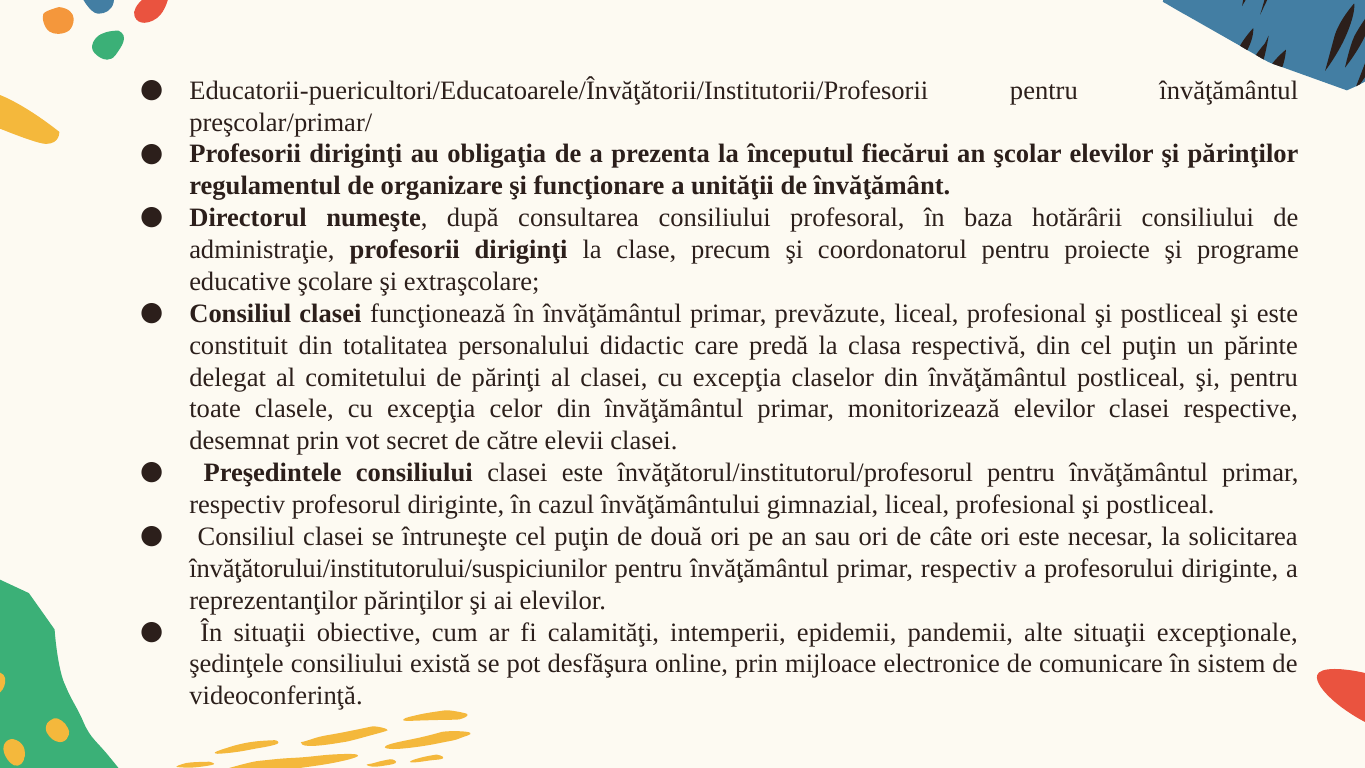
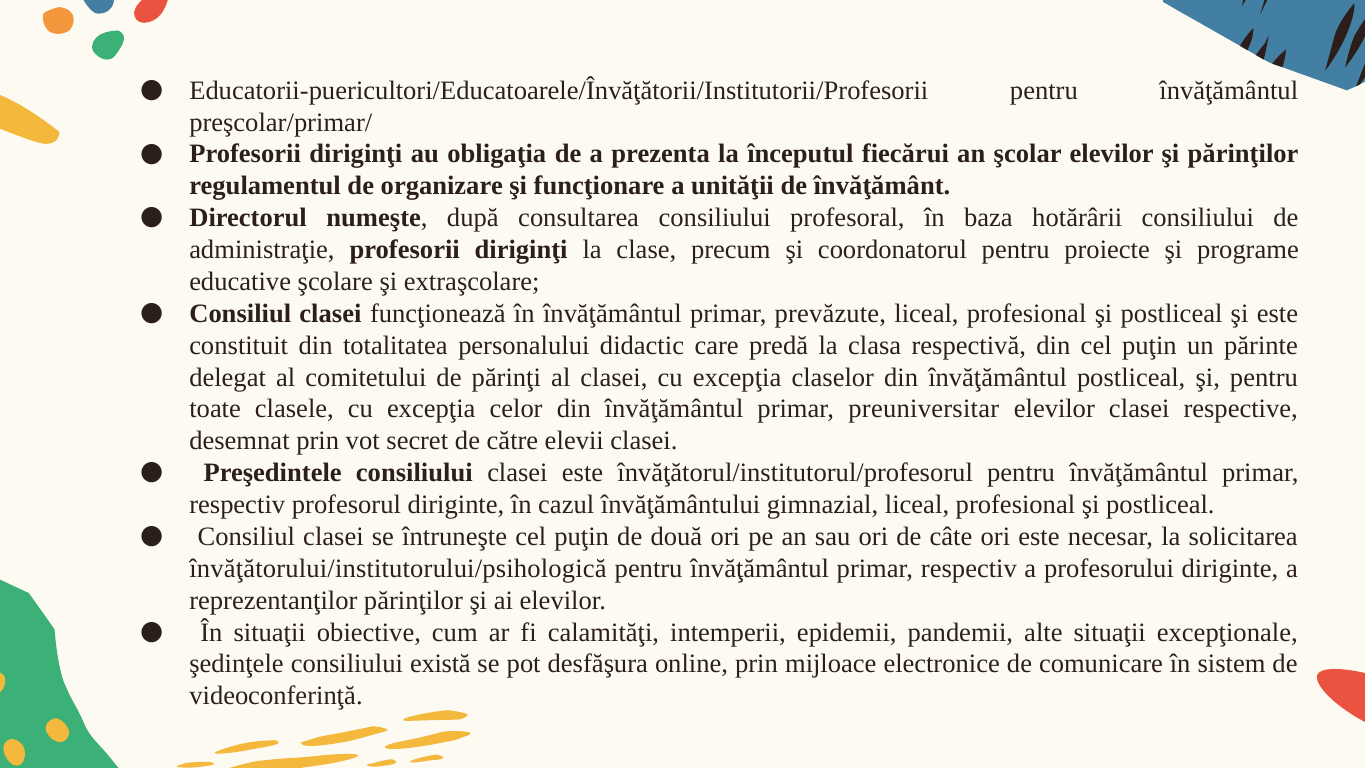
monitorizează: monitorizează -> preuniversitar (924, 409)
învăţătorului/institutorului/suspiciunilor: învăţătorului/institutorului/suspiciunilor -> învăţătorului/institutorului/psihologică (398, 568)
